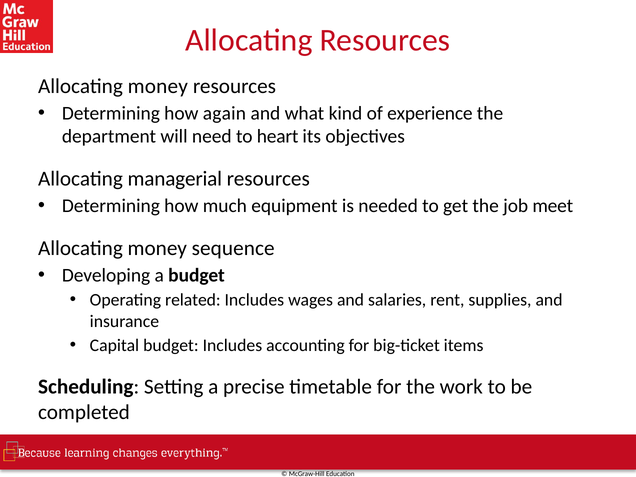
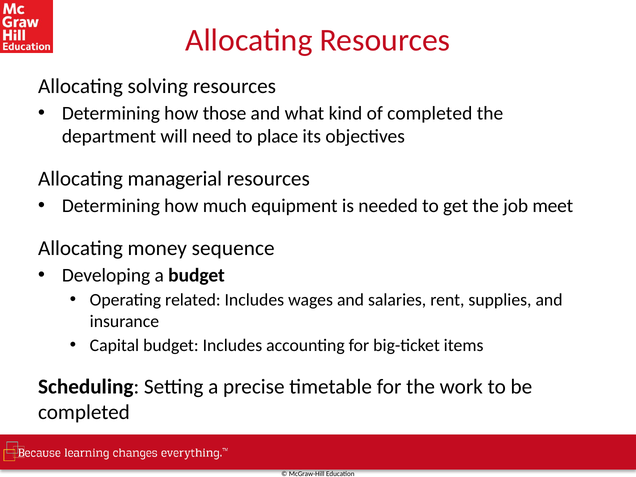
money: money -> solving (158, 86)
again: again -> those (225, 113)
of experience: experience -> completed (430, 113)
heart: heart -> place (278, 136)
